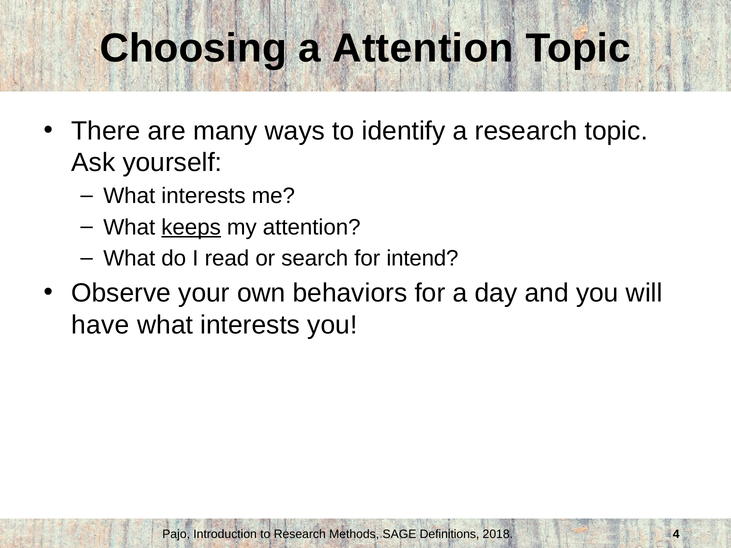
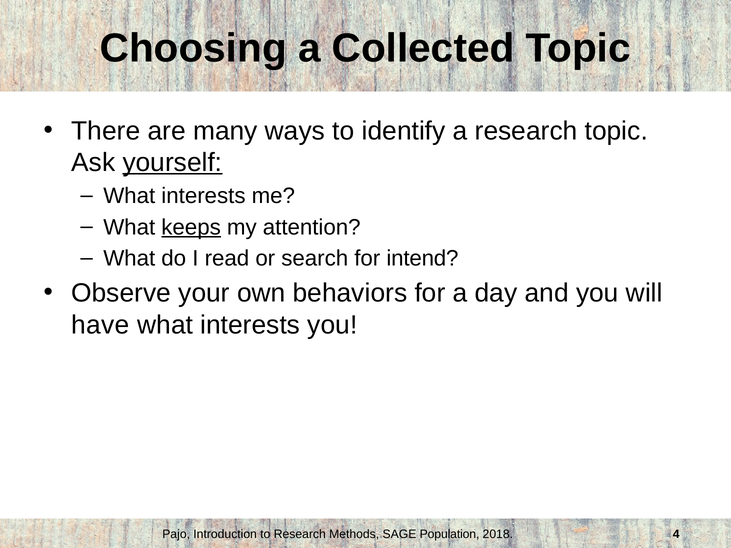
a Attention: Attention -> Collected (423, 49)
yourself underline: none -> present (172, 163)
Definitions: Definitions -> Population (450, 534)
